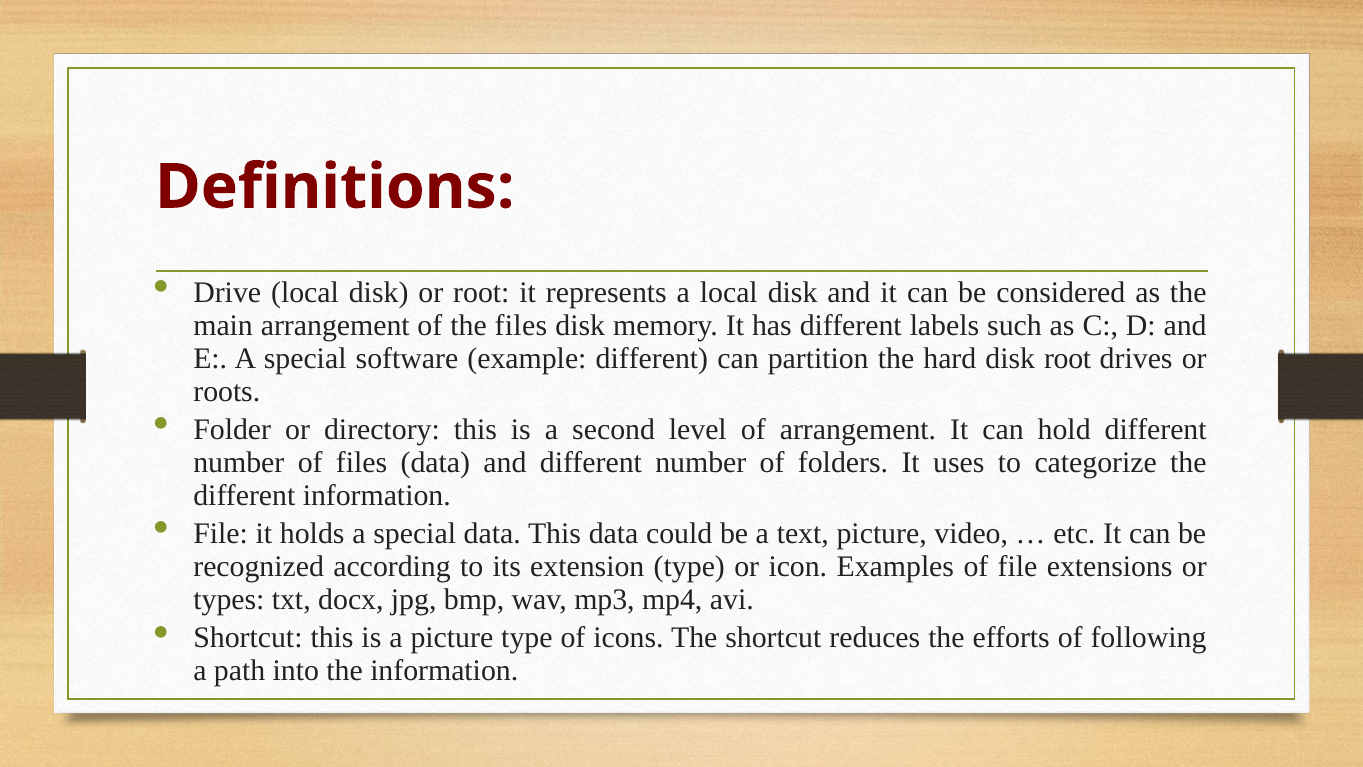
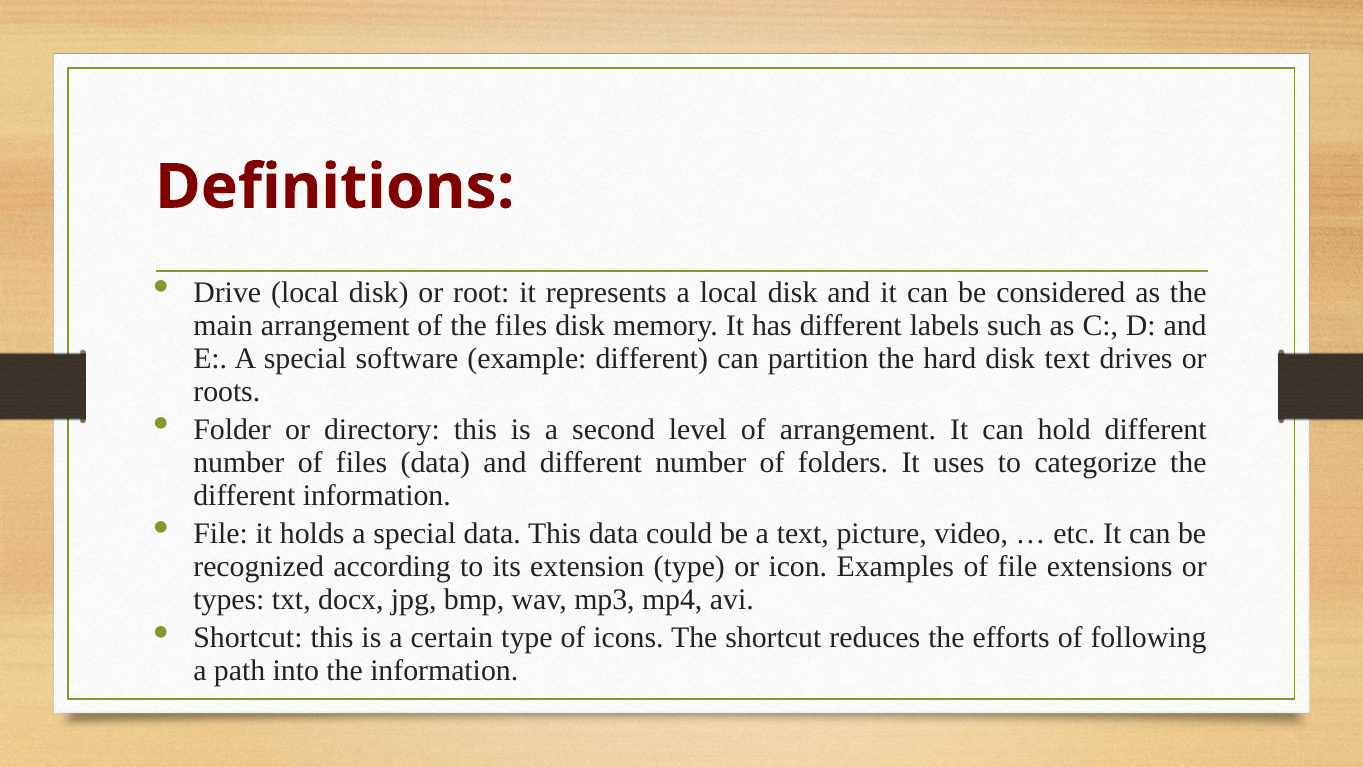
disk root: root -> text (1067, 359)
a picture: picture -> certain (452, 638)
